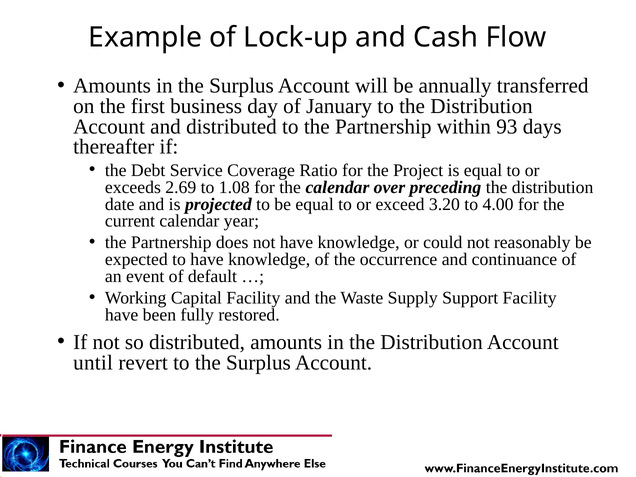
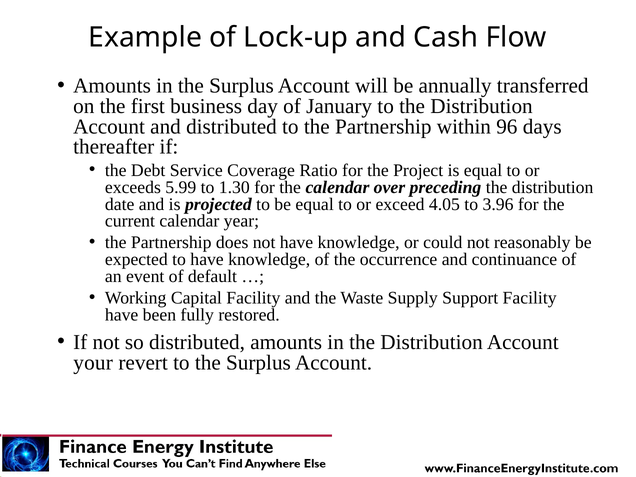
93: 93 -> 96 (507, 127)
2.69: 2.69 -> 5.99 (181, 187)
1.08: 1.08 -> 1.30 (234, 187)
3.20: 3.20 -> 4.05 (444, 204)
4.00: 4.00 -> 3.96 (498, 204)
until: until -> your (93, 363)
